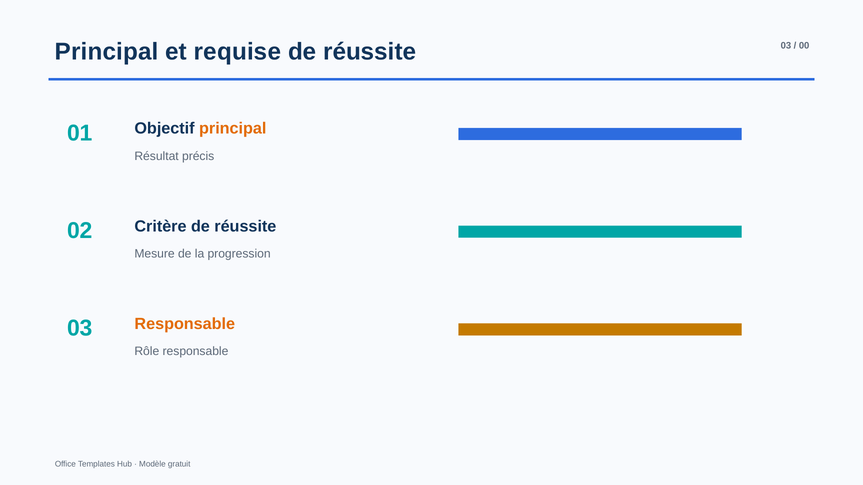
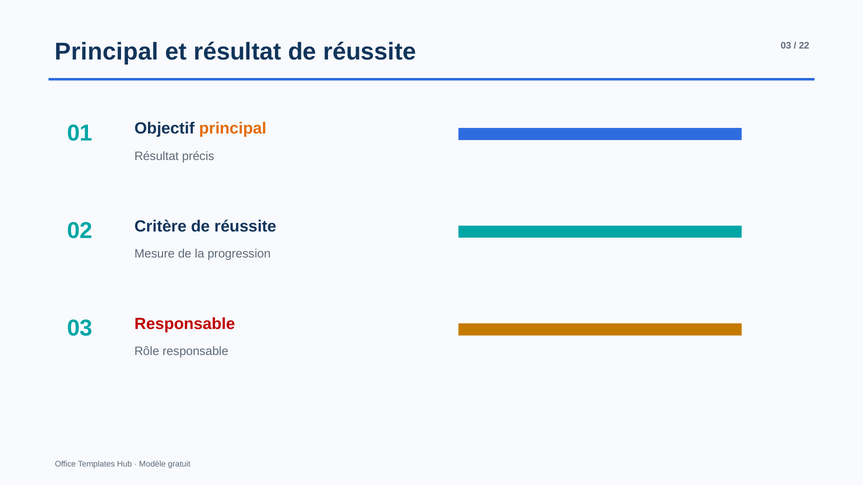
et requise: requise -> résultat (238, 52)
00: 00 -> 22 (804, 46)
Responsable colour: orange -> red (185, 324)
